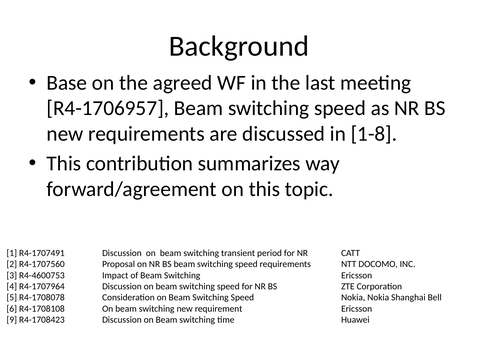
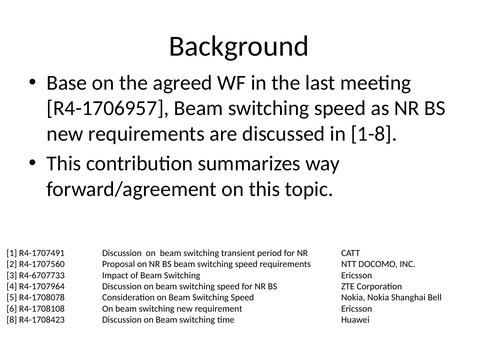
R4-4600753: R4-4600753 -> R4-6707733 (42, 276)
9: 9 -> 8 (12, 320)
